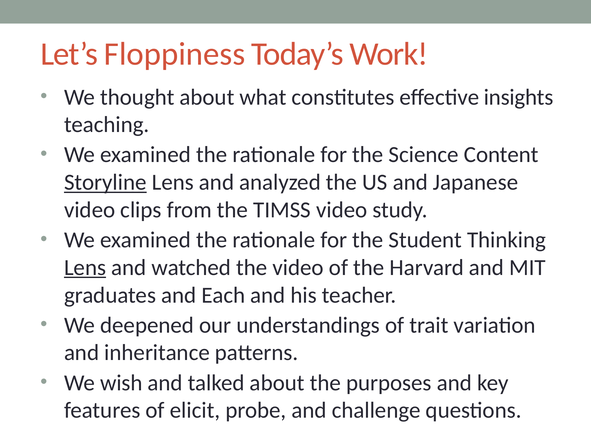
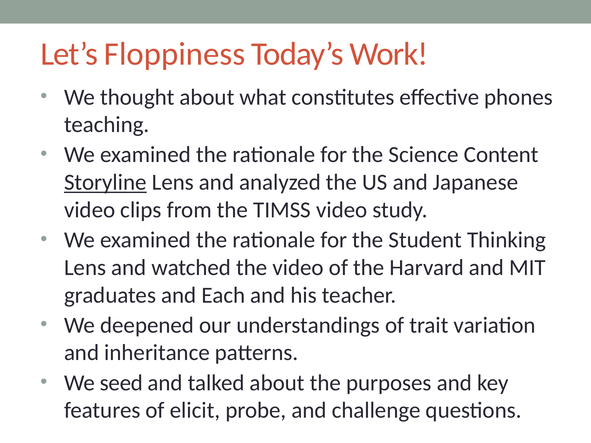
insights: insights -> phones (519, 97)
Lens underline: present -> none (85, 268)
wish: wish -> seed (121, 383)
